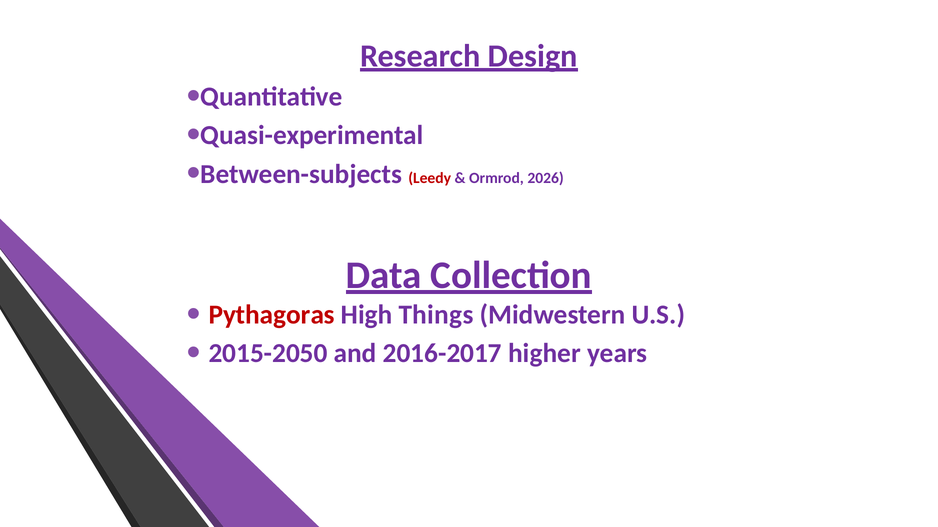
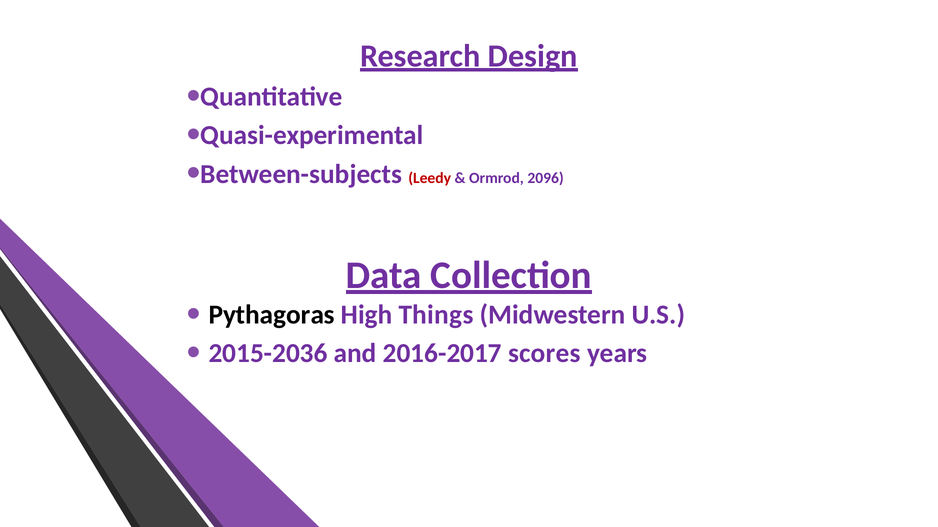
2026: 2026 -> 2096 (546, 178)
Pythagoras colour: red -> black (272, 315)
2015-2050: 2015-2050 -> 2015-2036 (268, 354)
higher: higher -> scores (544, 354)
